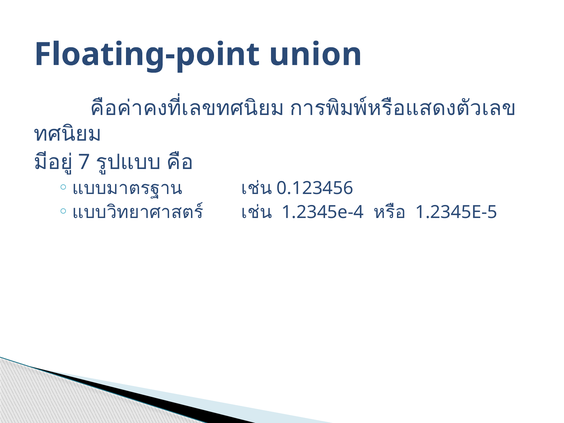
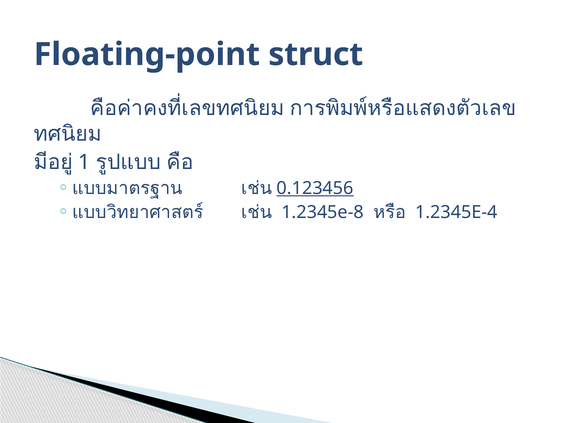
union: union -> struct (316, 54)
7: 7 -> 1 (84, 162)
0.123456 underline: none -> present (315, 188)
1.2345e-4: 1.2345e-4 -> 1.2345e-8 (323, 212)
1.2345E-5: 1.2345E-5 -> 1.2345E-4 (456, 212)
